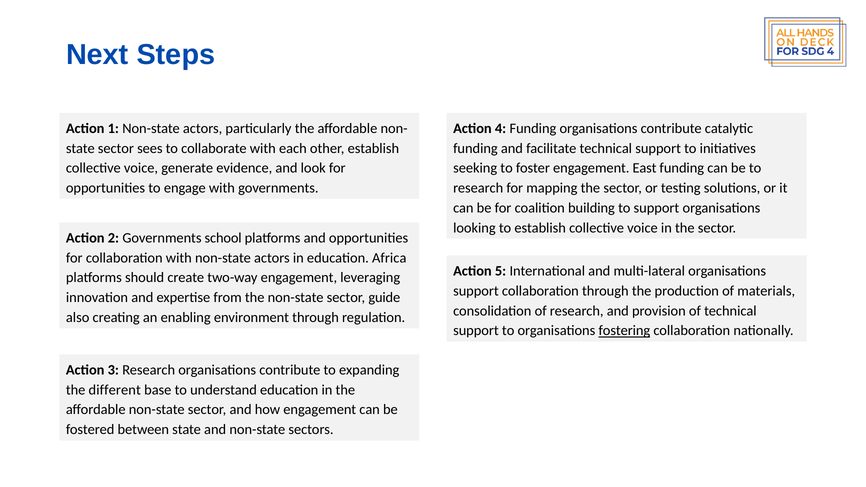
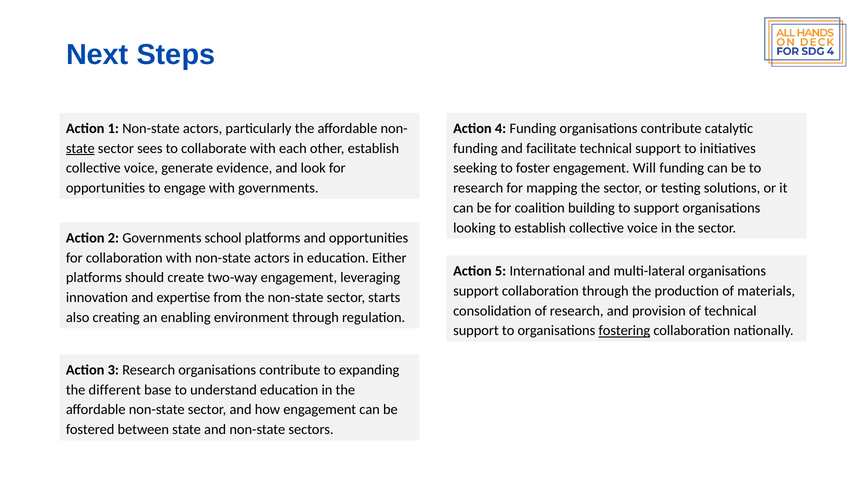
state underline: none -> present (80, 148)
East: East -> Will (644, 168)
Africa: Africa -> Either (389, 258)
guide: guide -> starts (384, 298)
